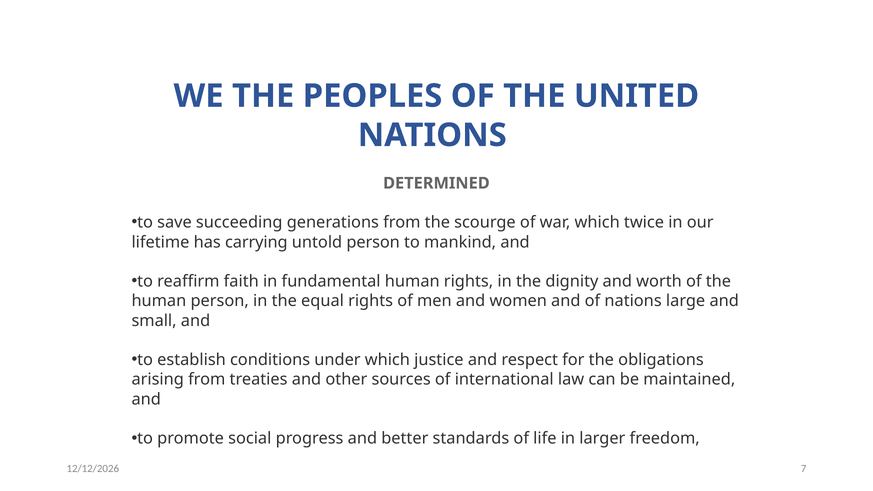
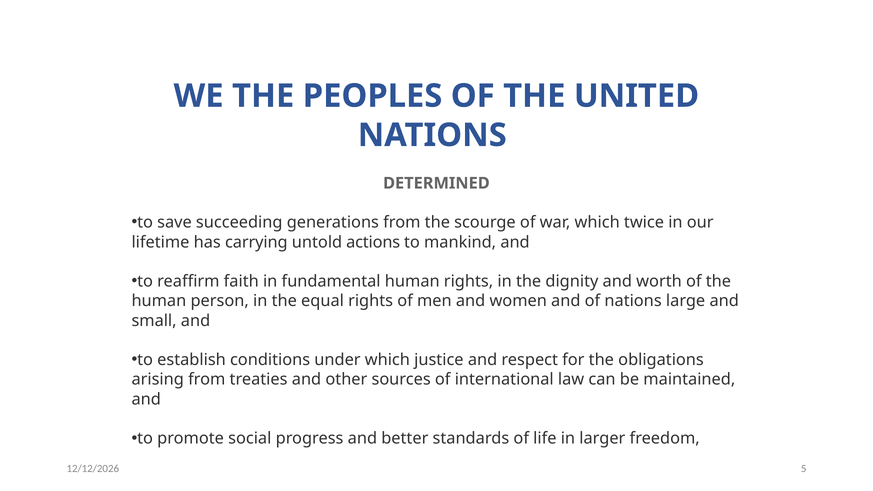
untold person: person -> actions (373, 242)
7: 7 -> 5 (804, 469)
